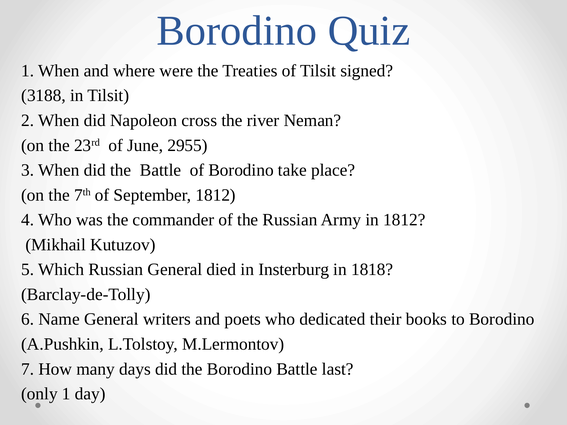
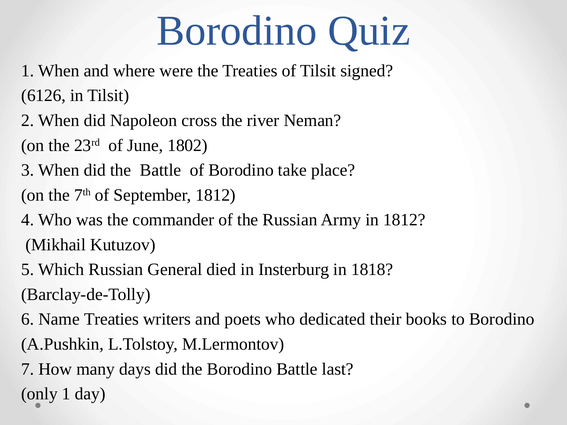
3188: 3188 -> 6126 (44, 96)
2955: 2955 -> 1802 (188, 145)
Name General: General -> Treaties (111, 319)
